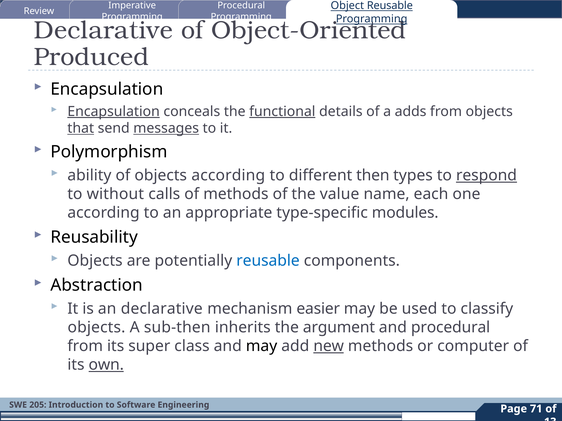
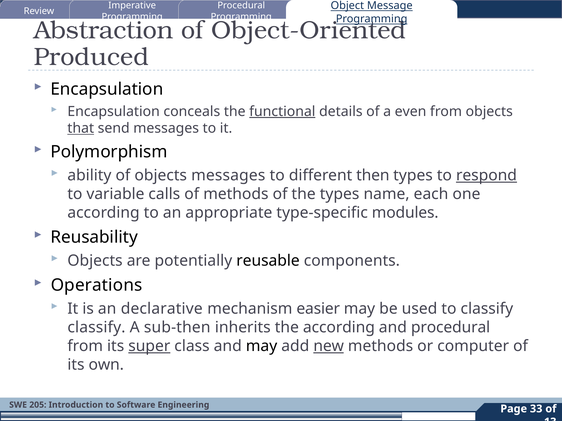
Object Reusable: Reusable -> Message (390, 6)
Declarative: Declarative -> Abstraction (104, 30)
Encapsulation underline: present -> none (114, 112)
adds: adds -> even (411, 112)
messages underline: present -> none (166, 129)
objects according: according -> messages (228, 176)
without: without -> variable (115, 194)
the value: value -> types (340, 194)
reusable colour: blue -> black (268, 261)
Abstraction: Abstraction -> Operations (97, 285)
objects: objects -> classify (96, 328)
the argument: argument -> according (339, 328)
super underline: none -> present (149, 346)
own underline: present -> none (106, 365)
71: 71 -> 33 (536, 409)
